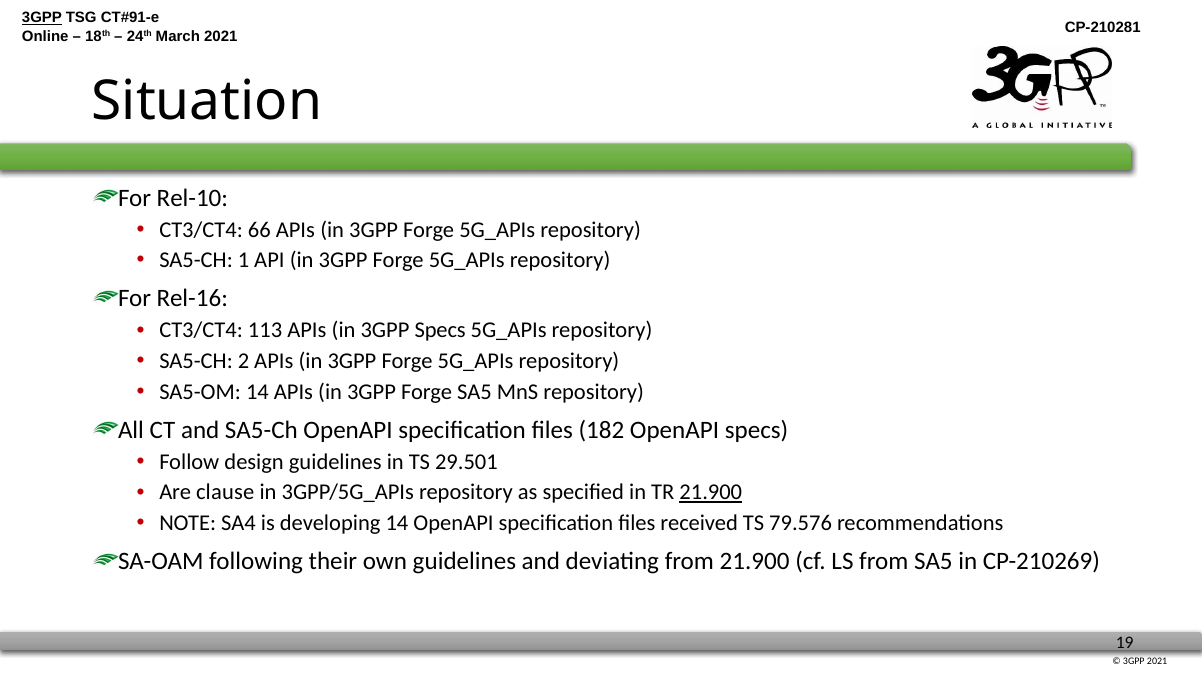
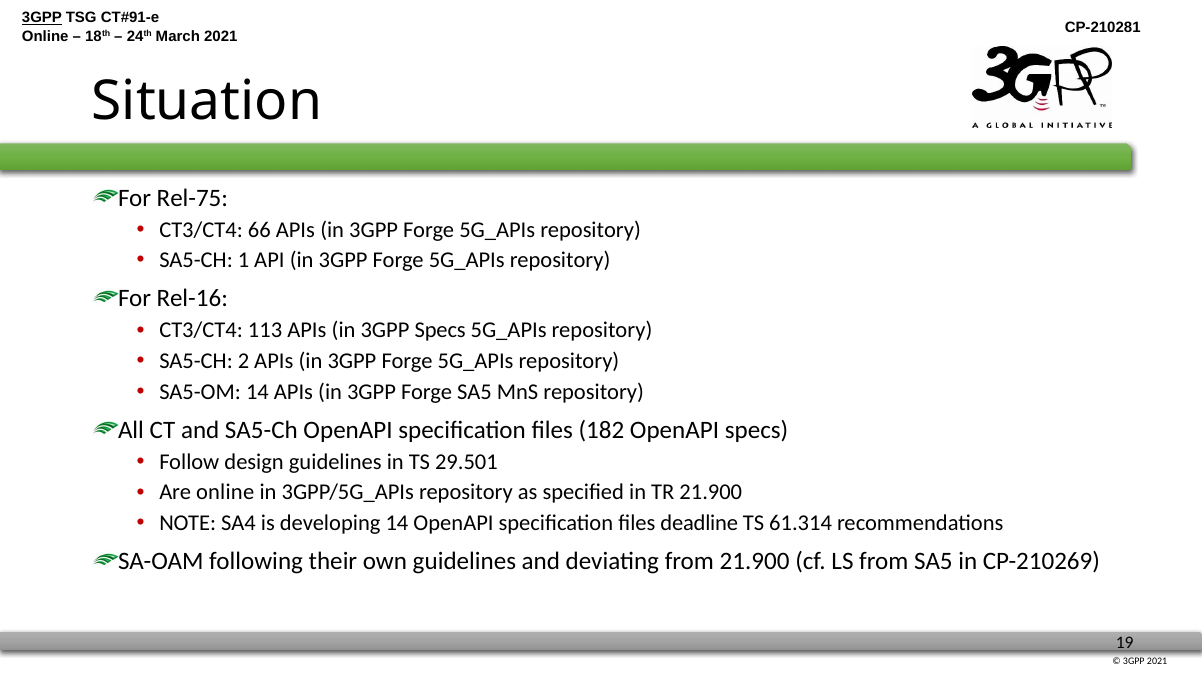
Rel-10: Rel-10 -> Rel-75 (192, 198)
Are clause: clause -> online (225, 493)
21.900 underline: present -> none (711, 493)
received: received -> deadline (699, 523)
79.576: 79.576 -> 61.314 (801, 523)
